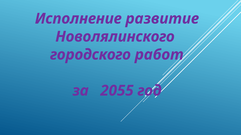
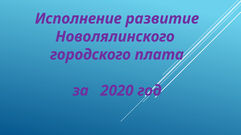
работ: работ -> плата (159, 55)
2055: 2055 -> 2020 (117, 91)
